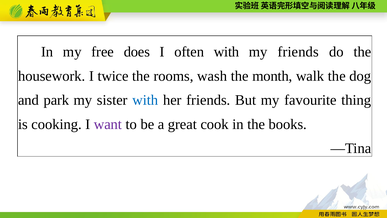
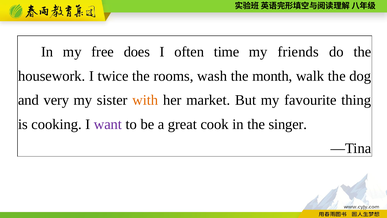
often with: with -> time (227, 52)
park: park -> very (56, 100)
with colour: blue -> orange (145, 100)
her friends: friends -> market (208, 100)
books: books -> singer (288, 124)
